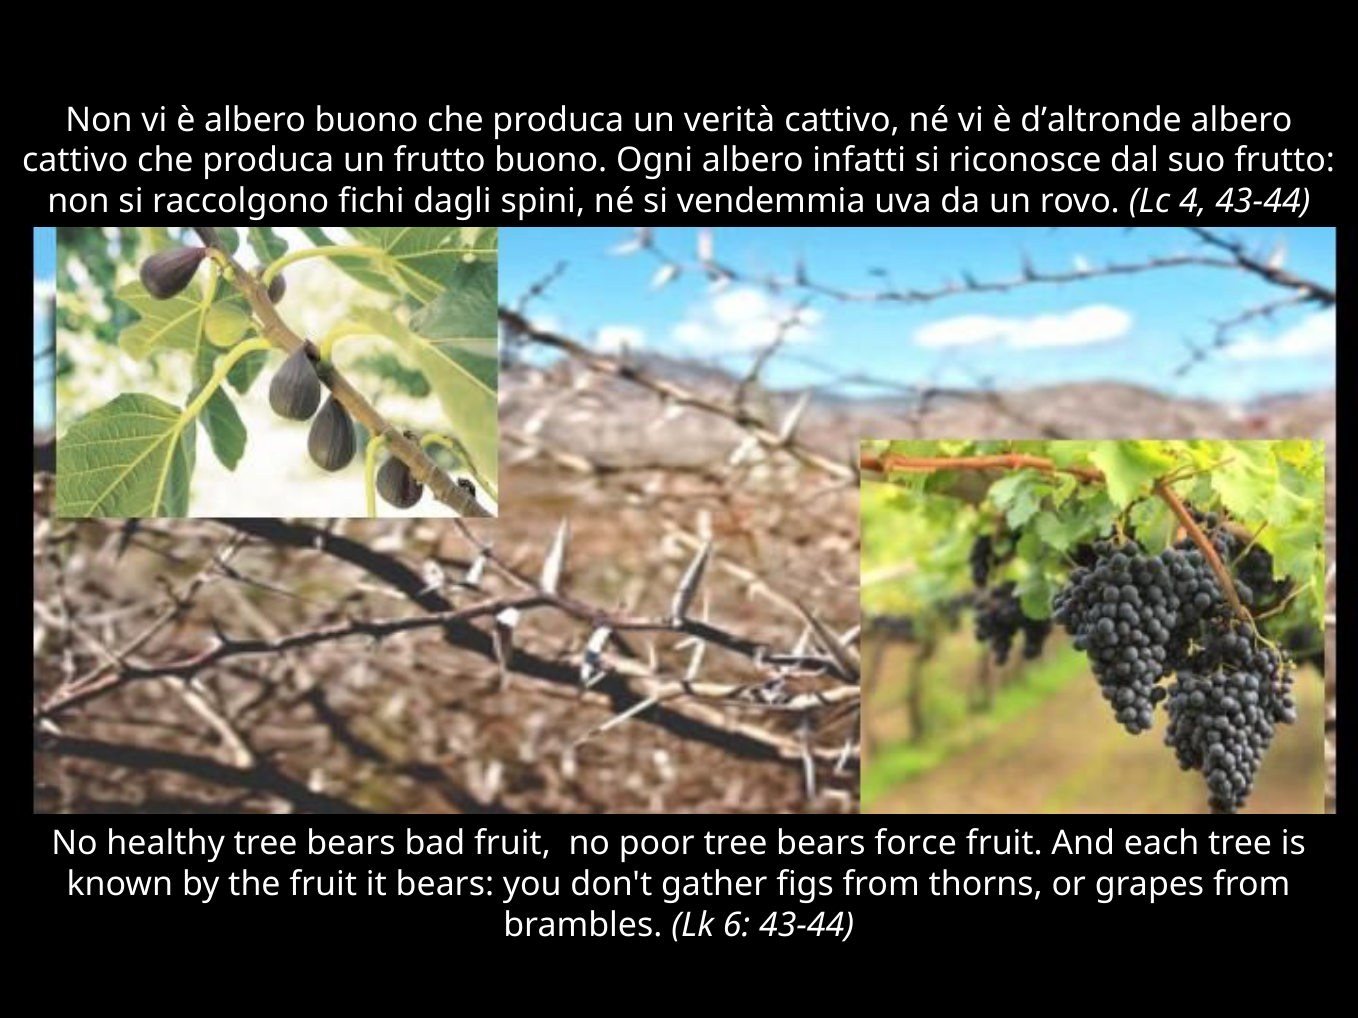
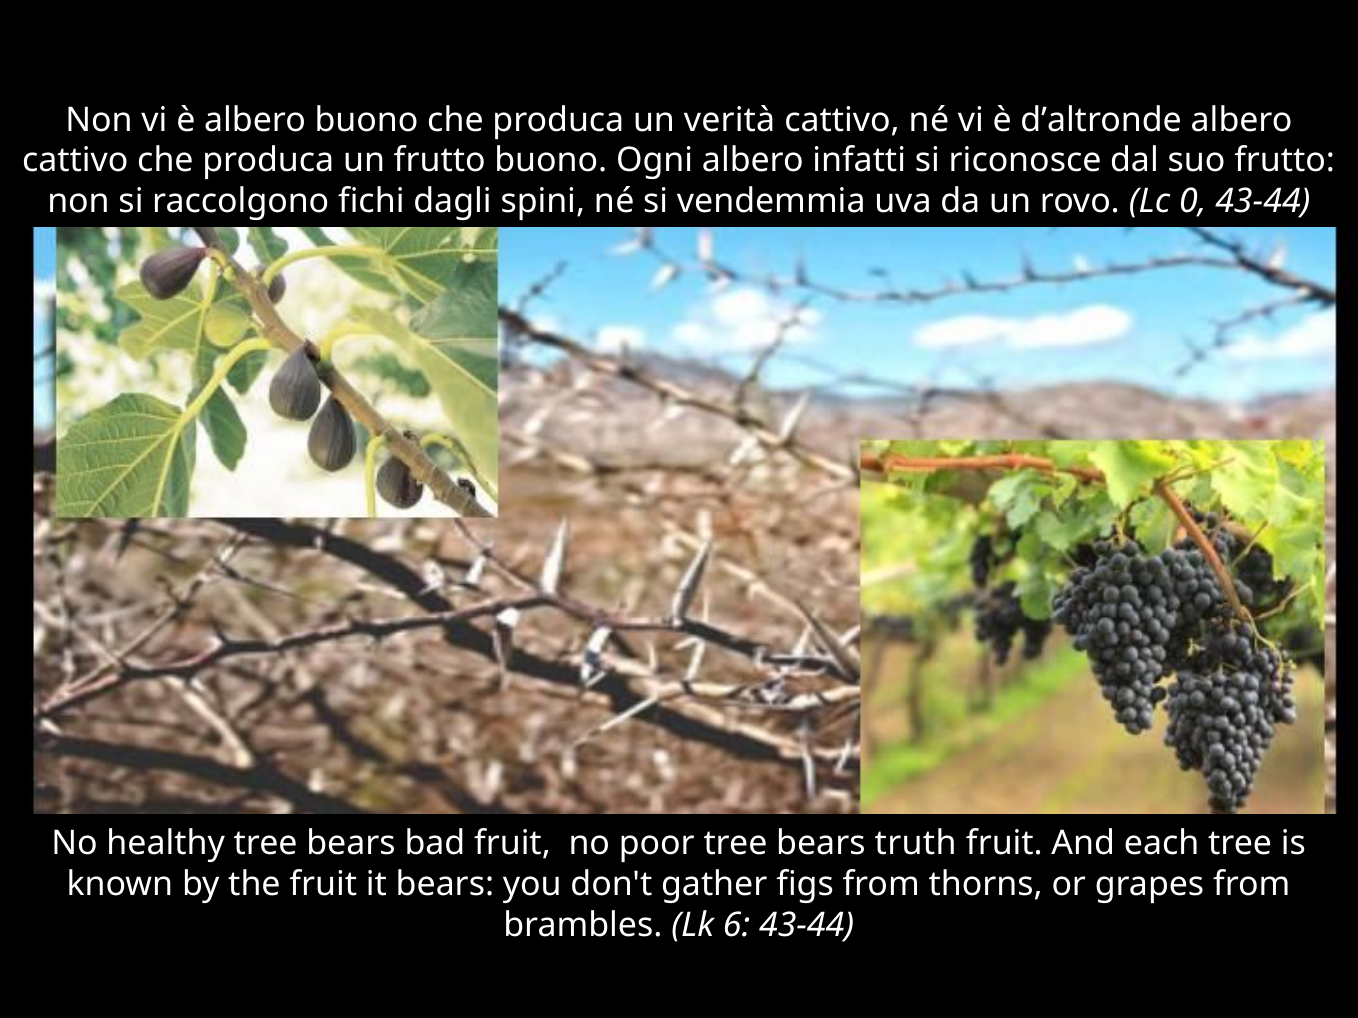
4: 4 -> 0 (1193, 201)
force: force -> truth (916, 844)
